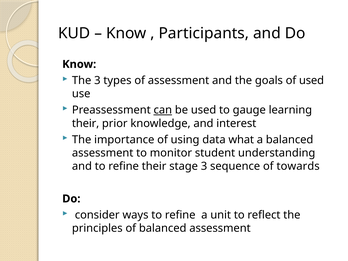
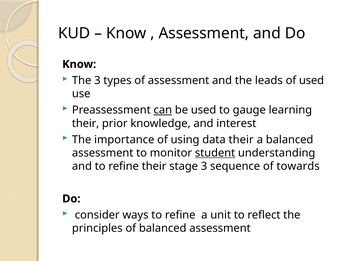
Participants: Participants -> Assessment (204, 33)
goals: goals -> leads (269, 80)
data what: what -> their (241, 140)
student underline: none -> present (215, 153)
